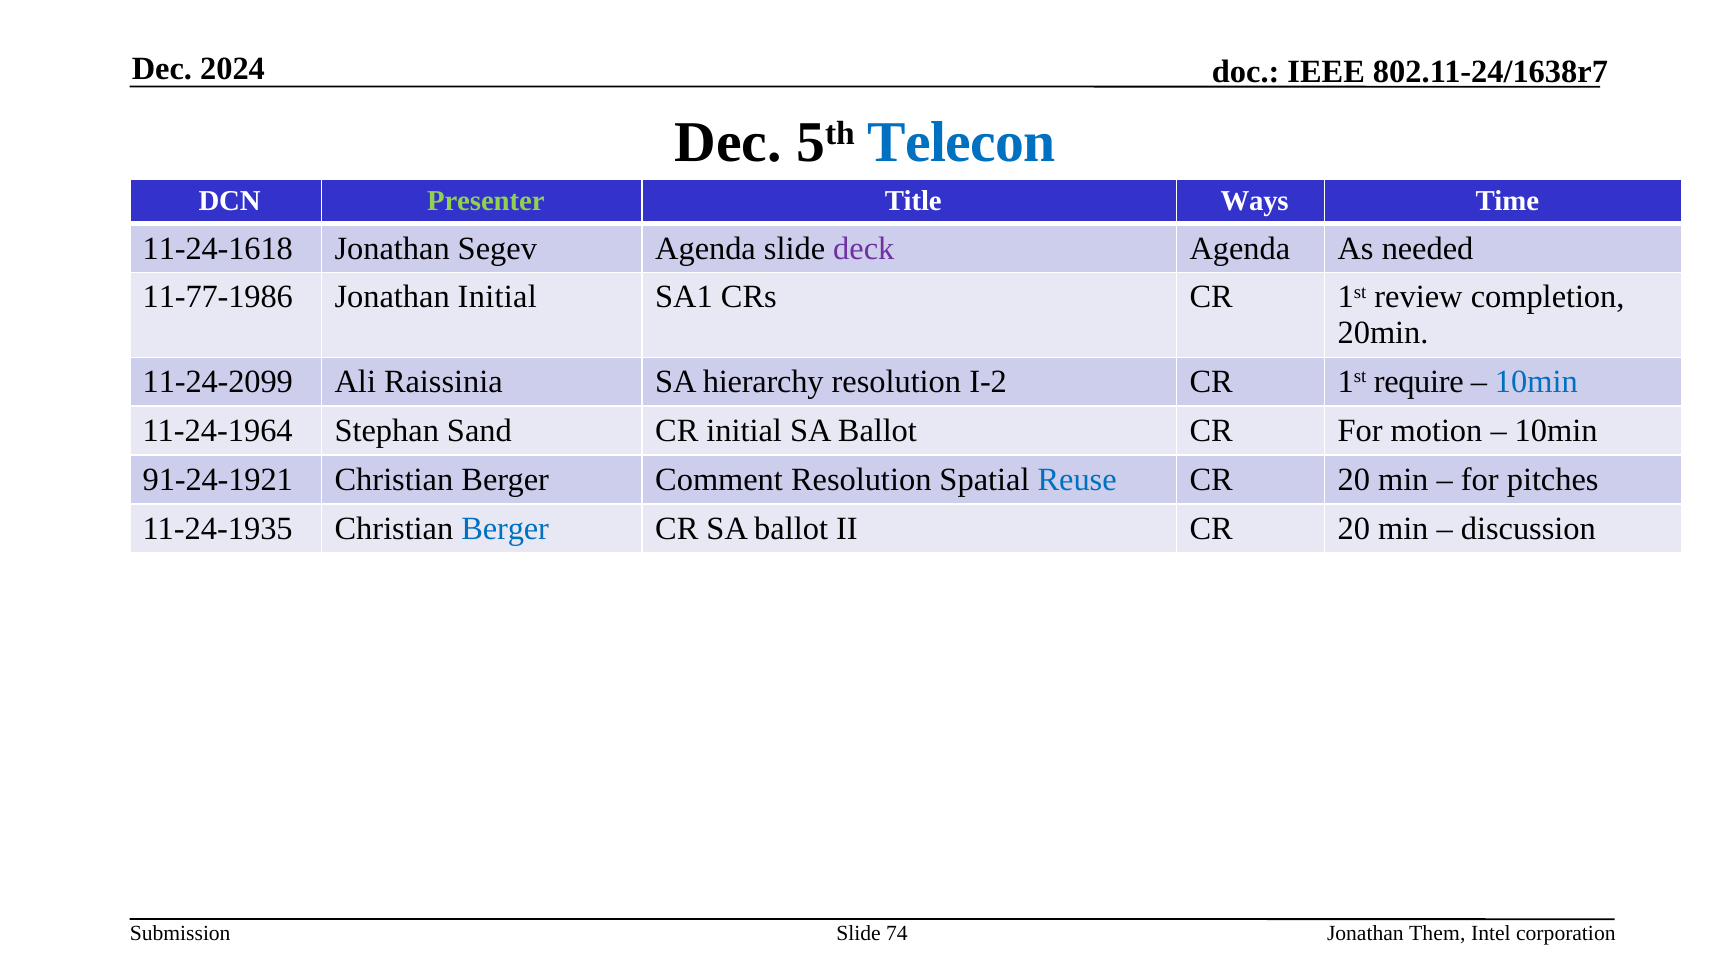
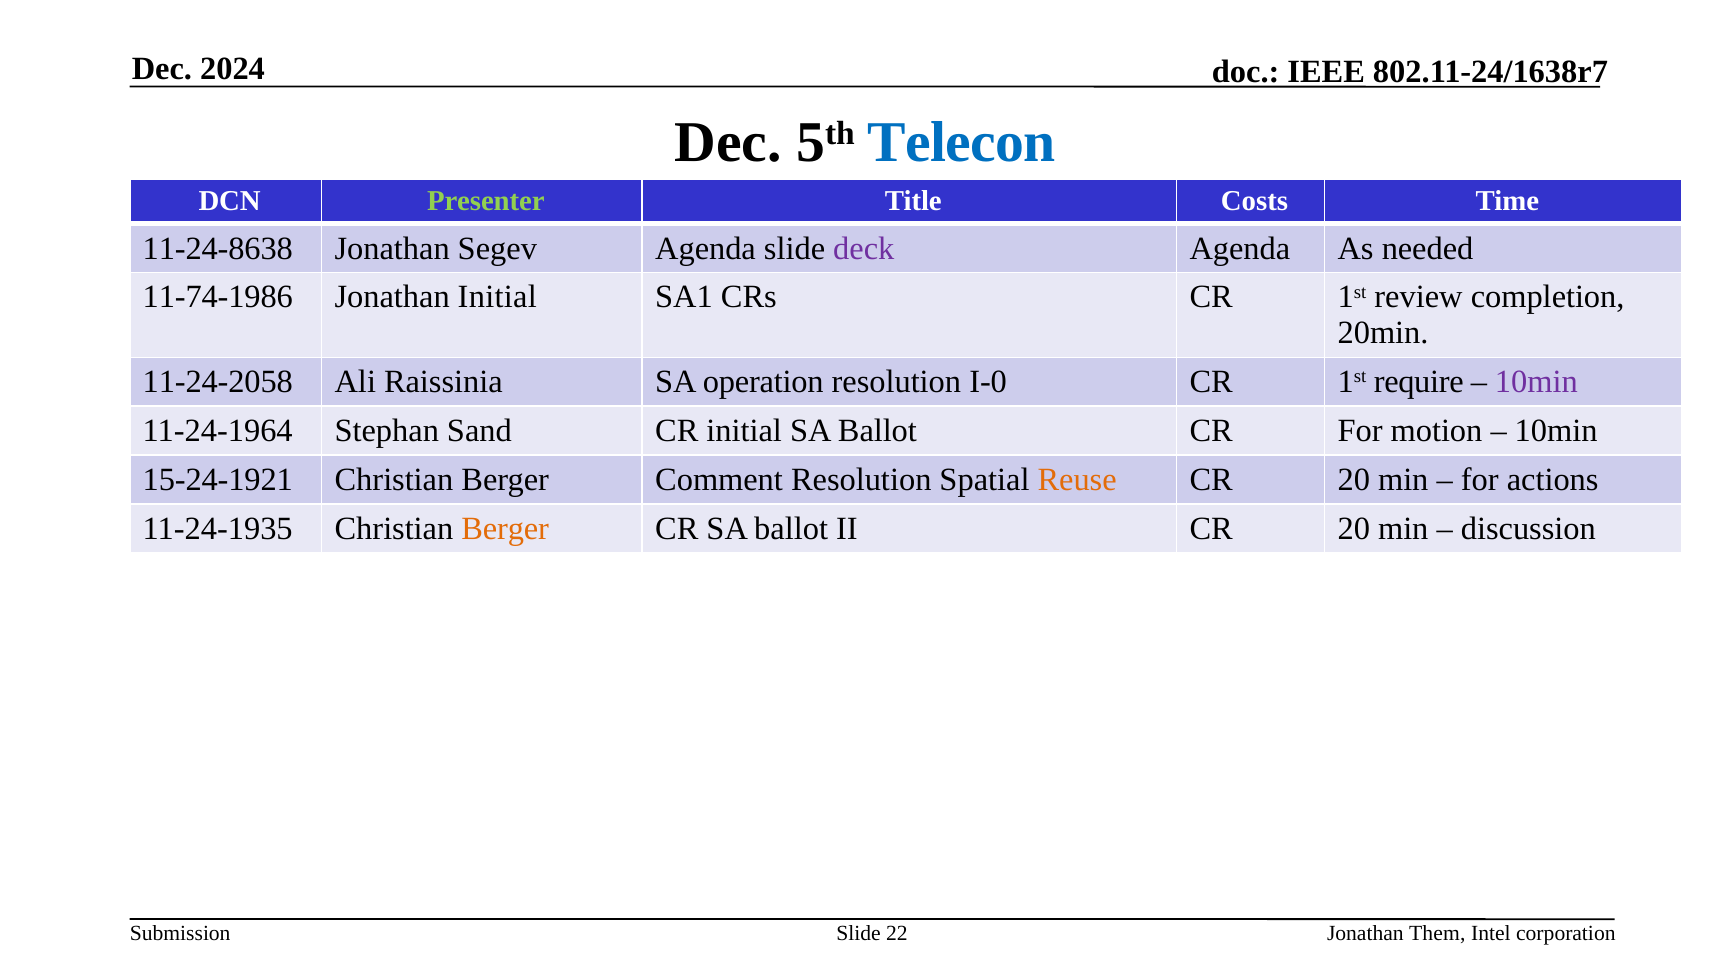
Ways: Ways -> Costs (1255, 201)
11-24-1618: 11-24-1618 -> 11-24-8638 (218, 248)
11-77-1986: 11-77-1986 -> 11-74-1986 (218, 297)
11-24-2099: 11-24-2099 -> 11-24-2058 (218, 382)
hierarchy: hierarchy -> operation (763, 382)
I-2: I-2 -> I-0 (988, 382)
10min colour: blue -> purple (1536, 382)
91-24-1921: 91-24-1921 -> 15-24-1921 (218, 480)
Reuse colour: blue -> orange (1077, 480)
pitches: pitches -> actions (1553, 480)
Berger colour: blue -> orange (505, 529)
74: 74 -> 22 (897, 933)
